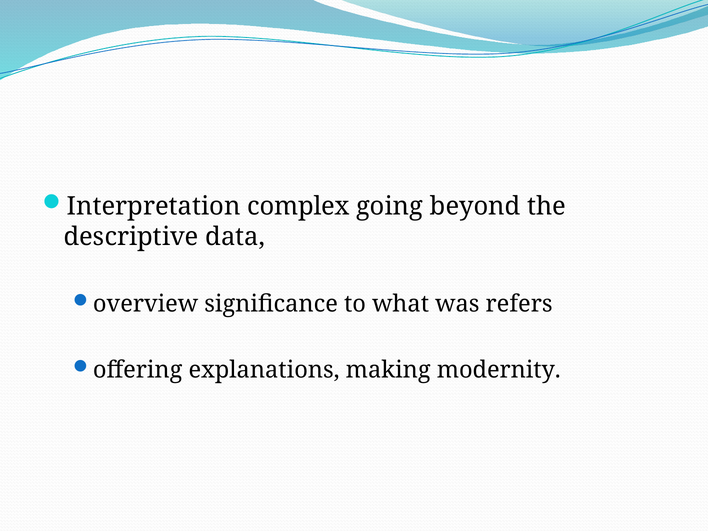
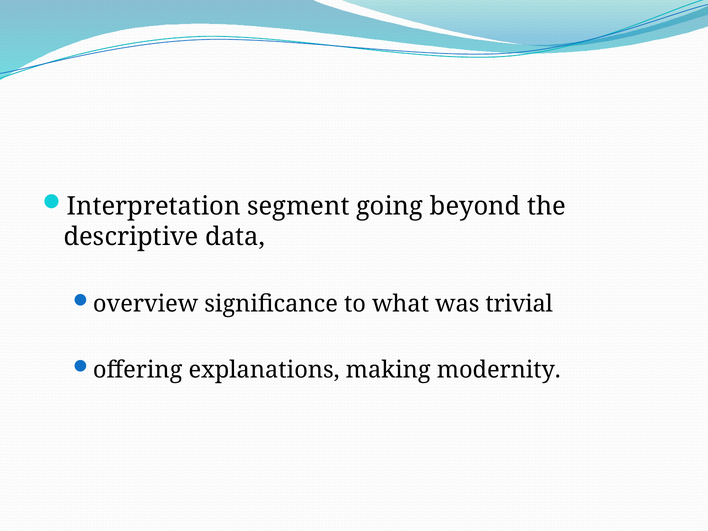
complex: complex -> segment (298, 206)
refers: refers -> trivial (519, 304)
